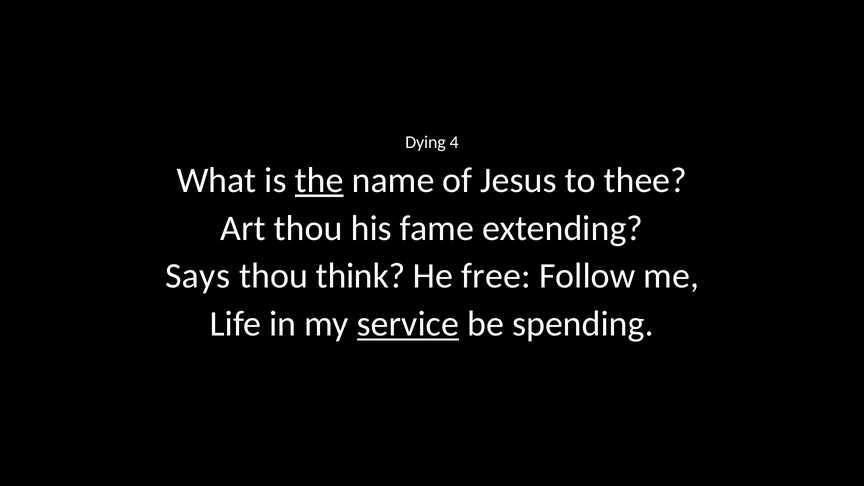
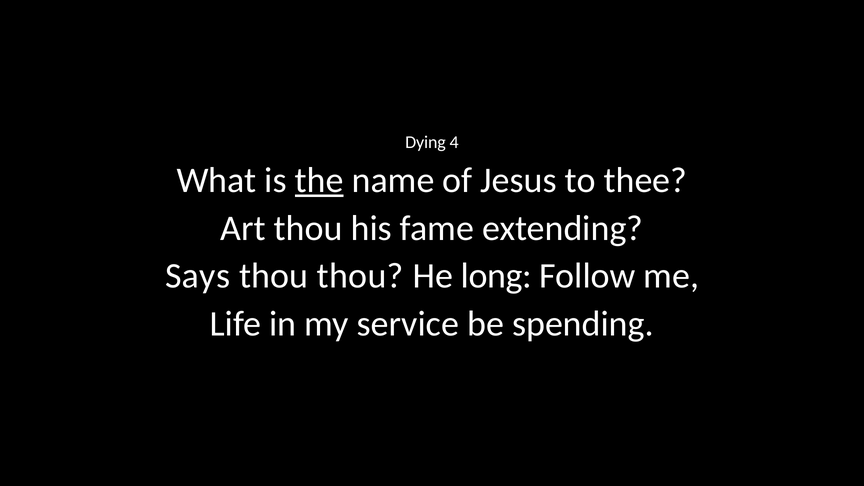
thou think: think -> thou (360, 276)
free: free -> long (496, 276)
service underline: present -> none (408, 324)
